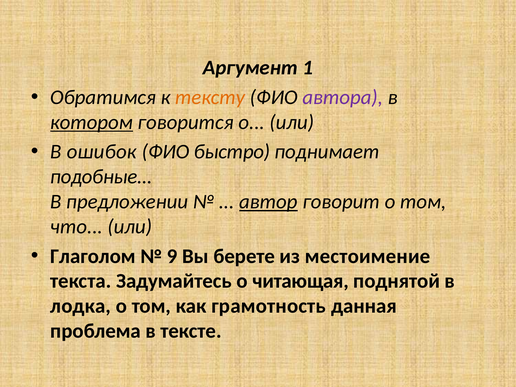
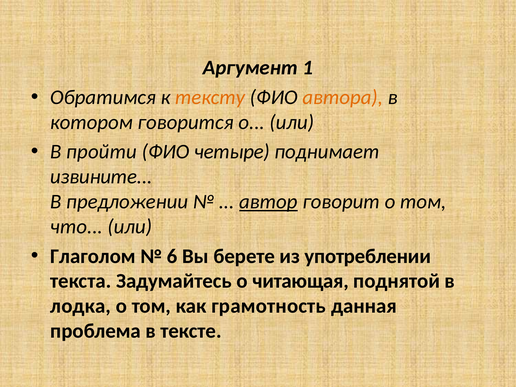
автора colour: purple -> orange (343, 97)
котором underline: present -> none (92, 122)
ошибок: ошибок -> пройти (102, 152)
быстро: быстро -> четыре (232, 152)
подобные: подобные -> извините (101, 177)
9: 9 -> 6 (172, 256)
местоимение: местоимение -> употреблении (368, 256)
